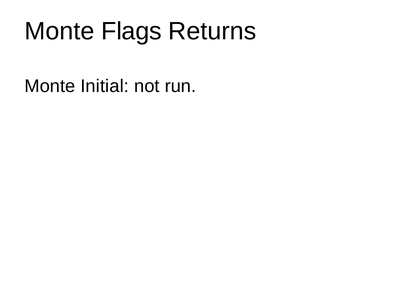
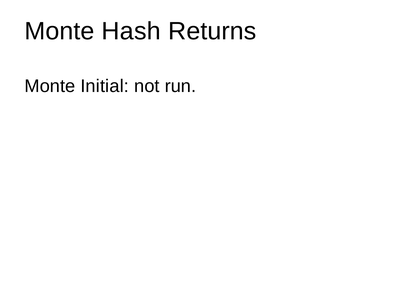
Flags: Flags -> Hash (131, 31)
